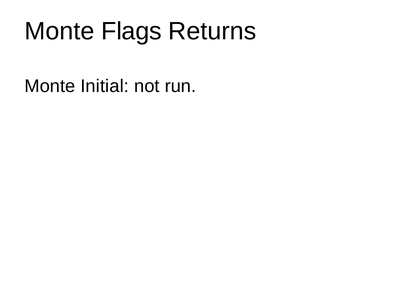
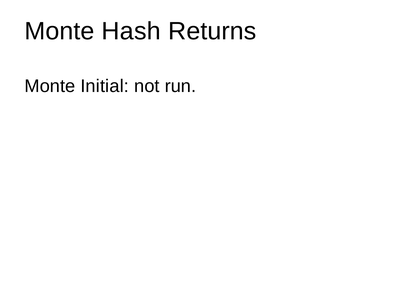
Flags: Flags -> Hash (131, 31)
